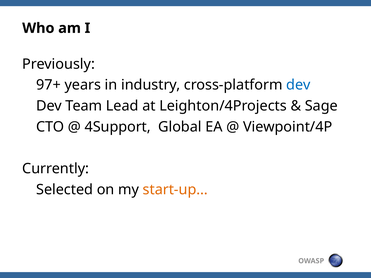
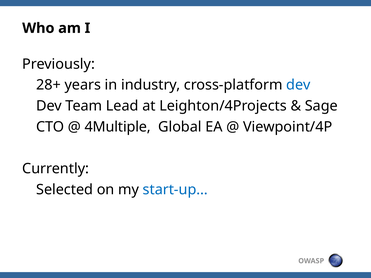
97+: 97+ -> 28+ (48, 85)
4Support: 4Support -> 4Multiple (118, 127)
start-up… colour: orange -> blue (175, 190)
